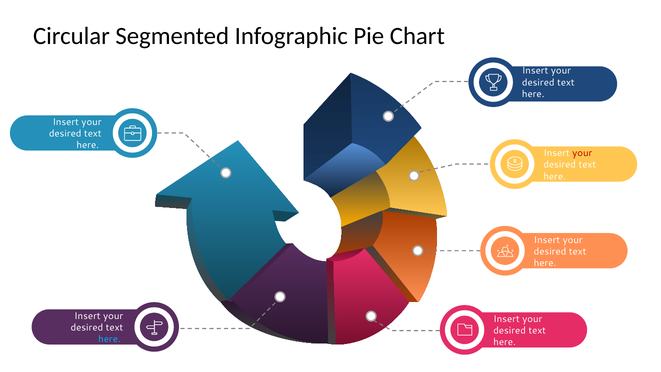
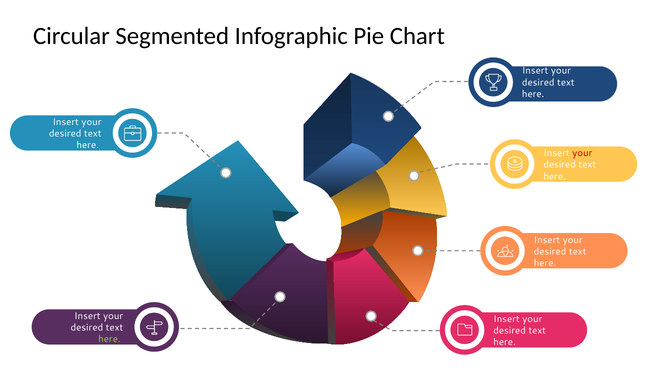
here colour: light blue -> light green (109, 339)
